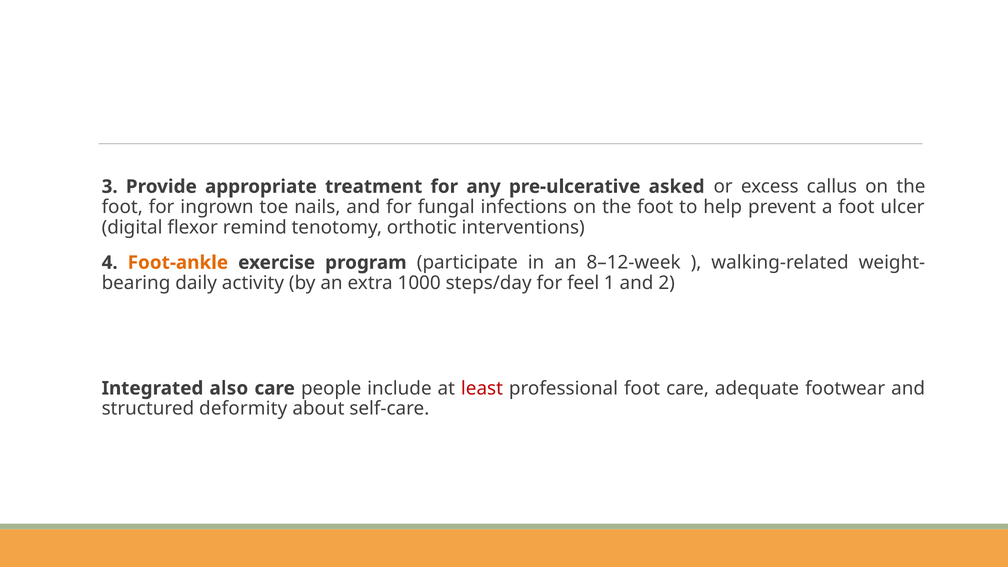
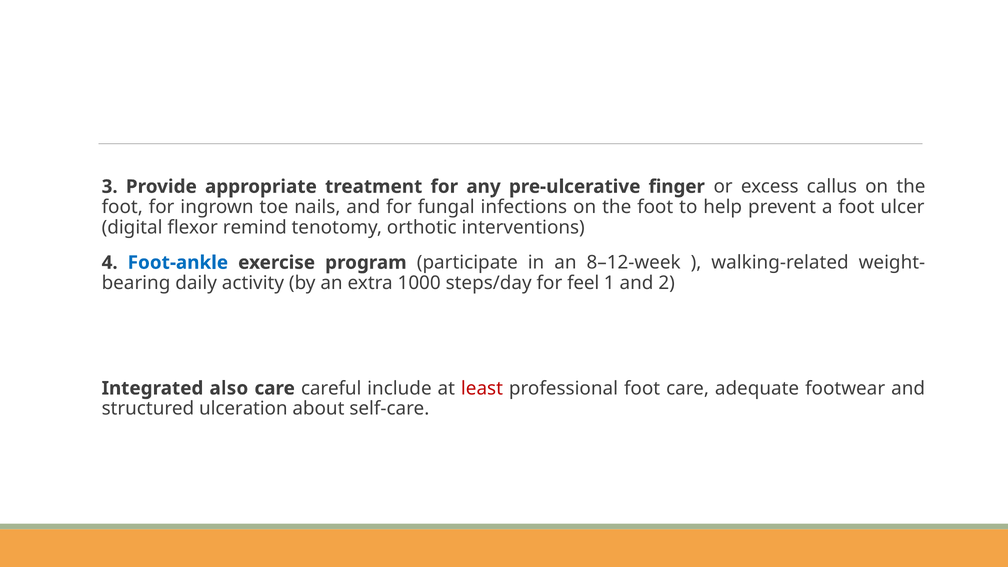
asked: asked -> finger (677, 187)
Foot‐ankle colour: orange -> blue (178, 263)
people: people -> careful (331, 388)
deformity: deformity -> ulceration (243, 409)
